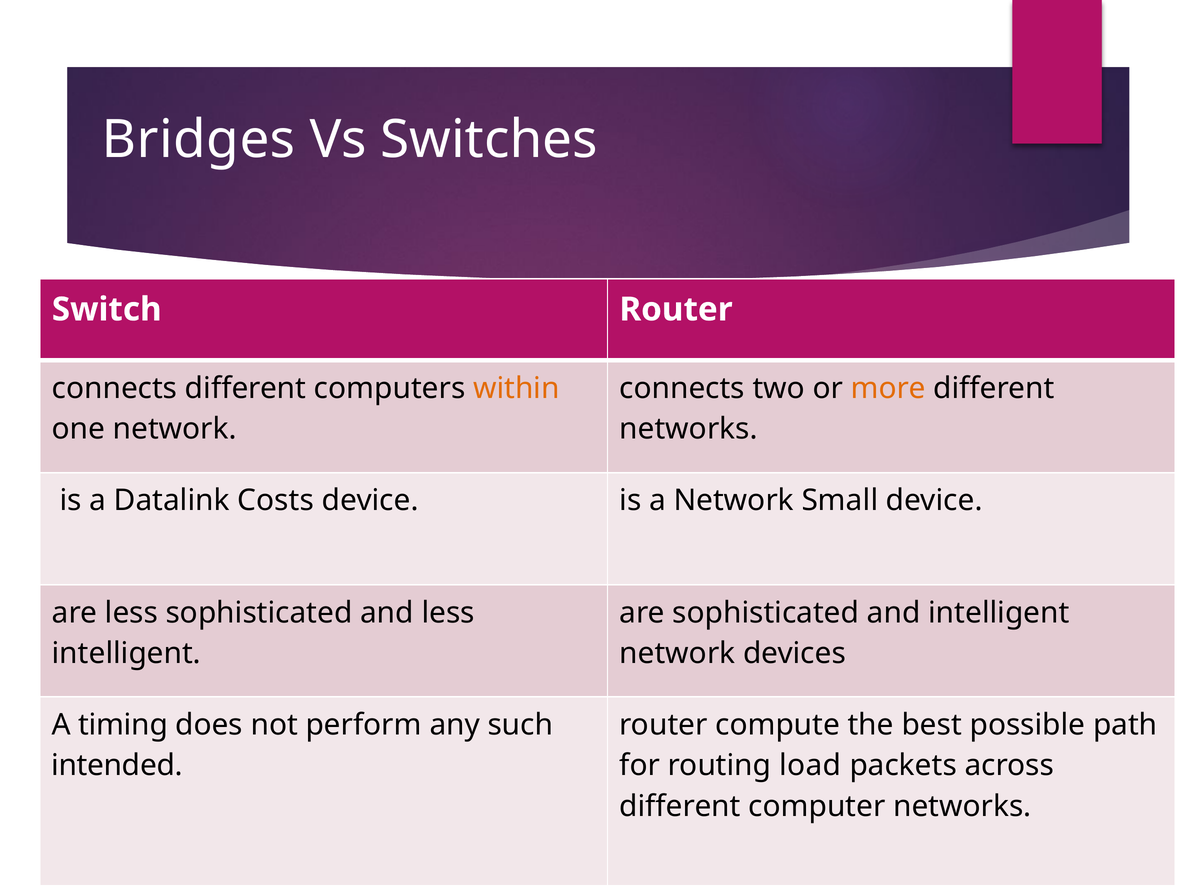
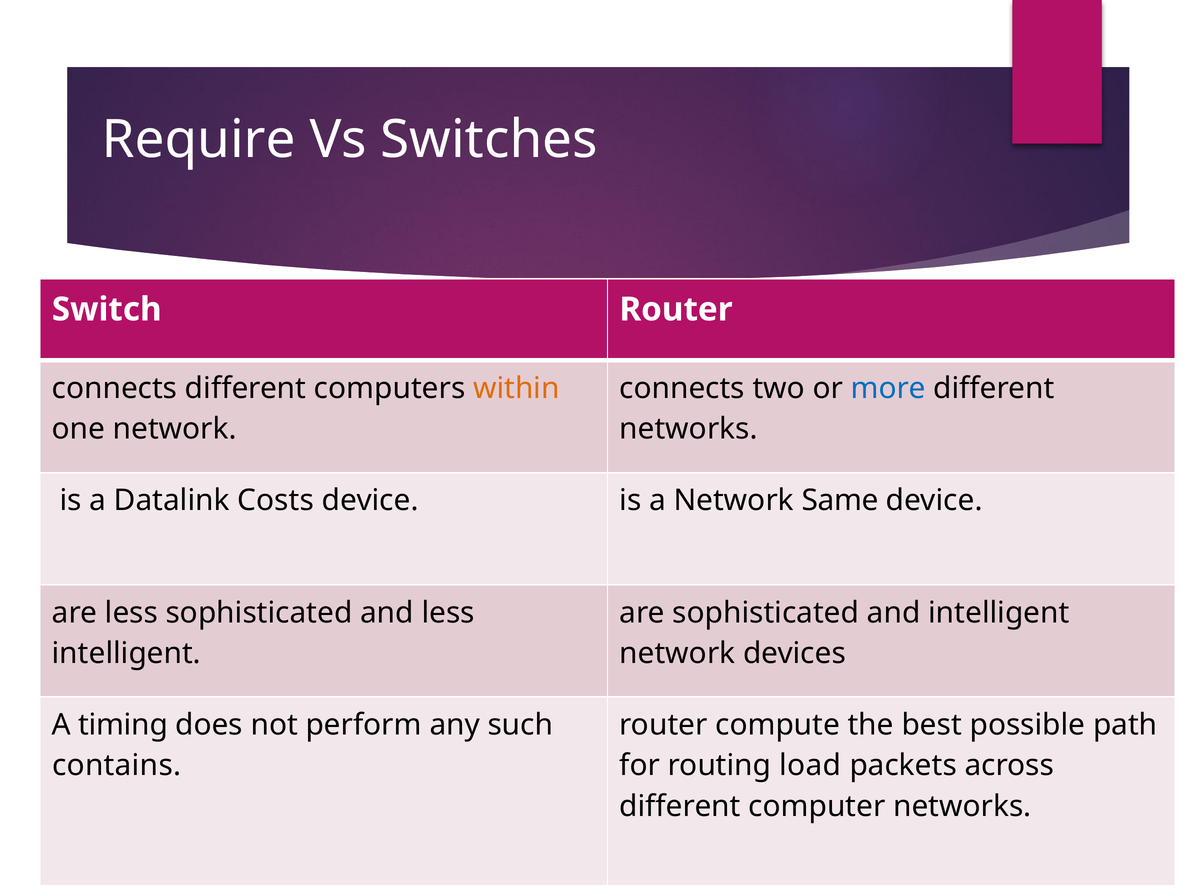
Bridges: Bridges -> Require (199, 140)
more colour: orange -> blue (888, 388)
Small: Small -> Same (840, 501)
intended: intended -> contains (117, 766)
